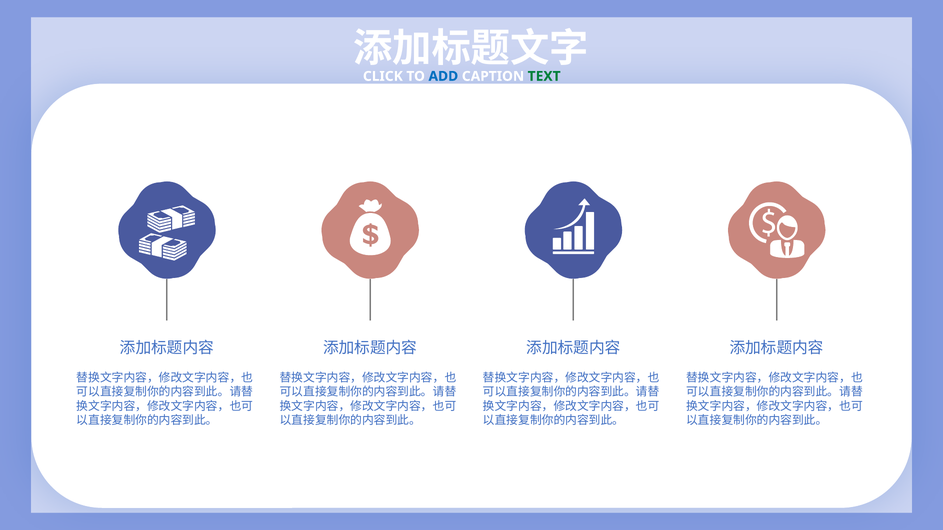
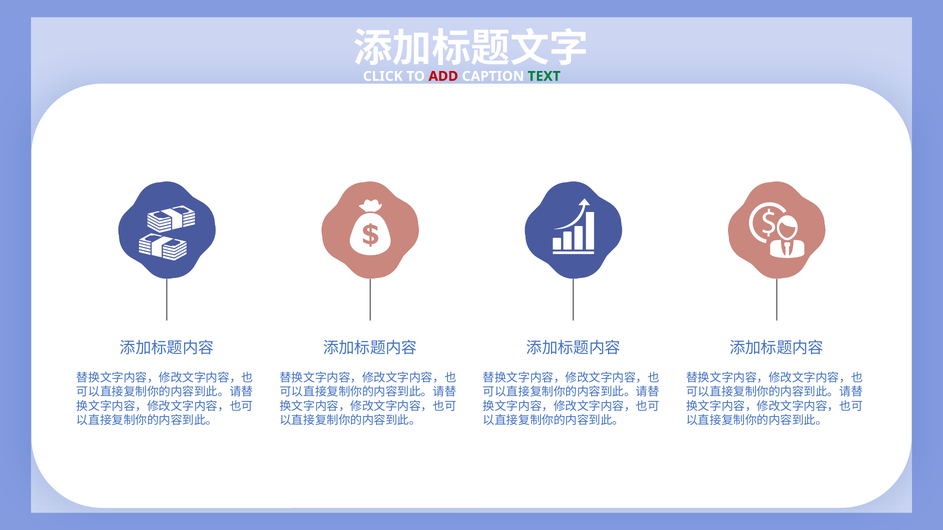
ADD colour: blue -> red (443, 76)
